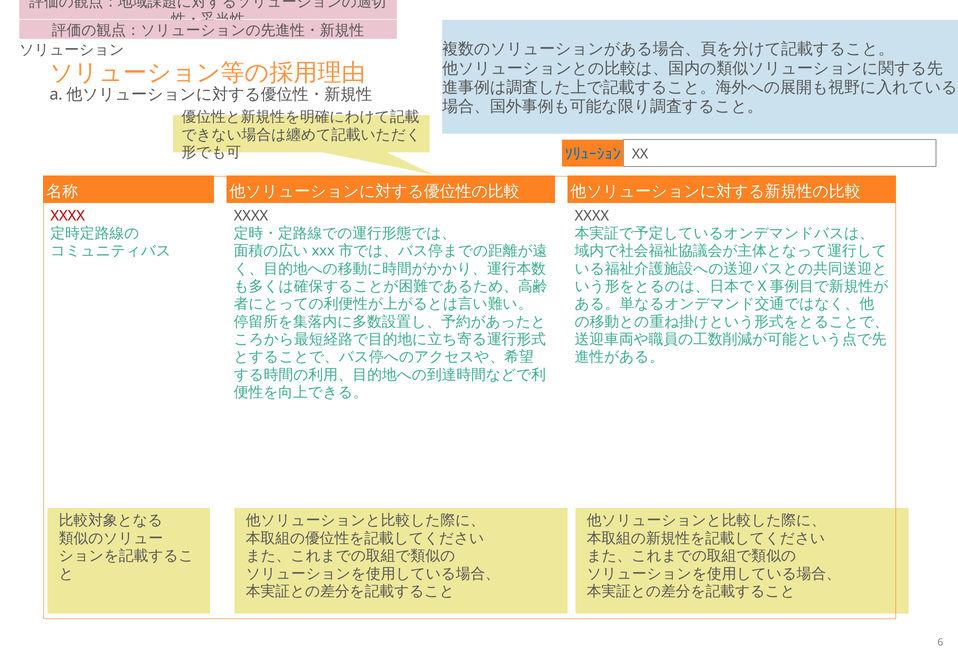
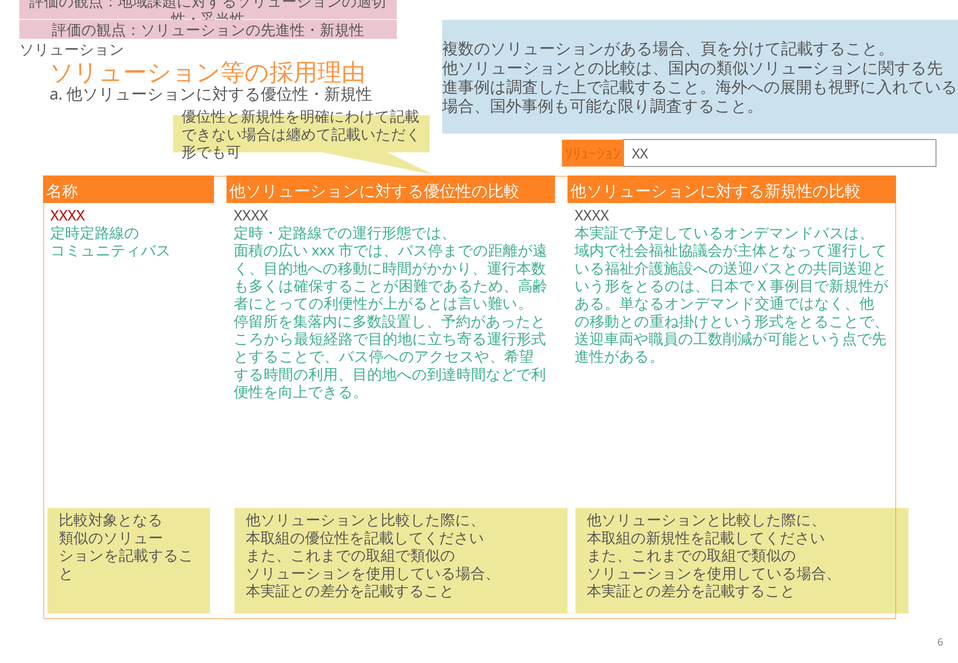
ｿﾘｭｰｼｮﾝ colour: blue -> orange (593, 154)
